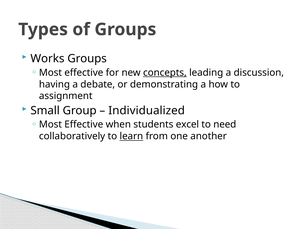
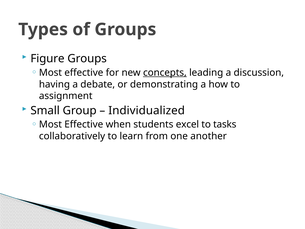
Works: Works -> Figure (47, 59)
need: need -> tasks (225, 124)
learn underline: present -> none (131, 136)
